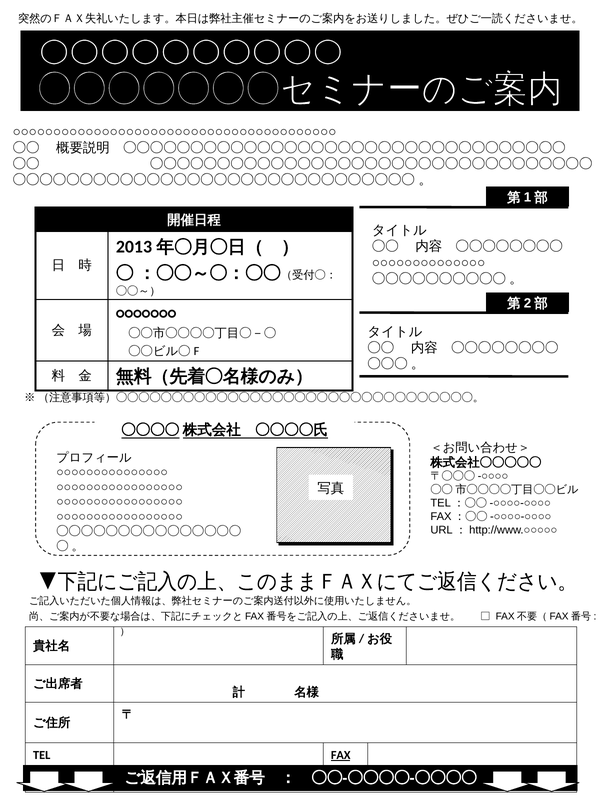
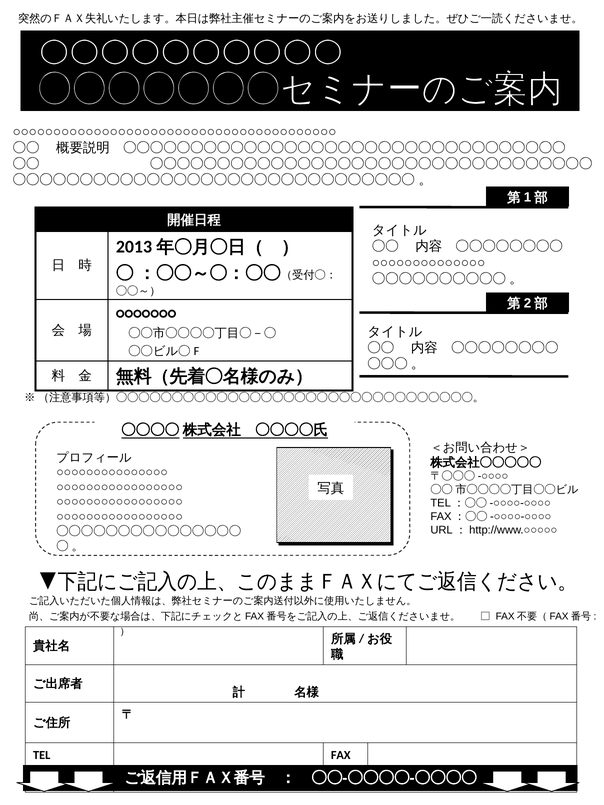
FAX underline: present -> none (341, 755)
